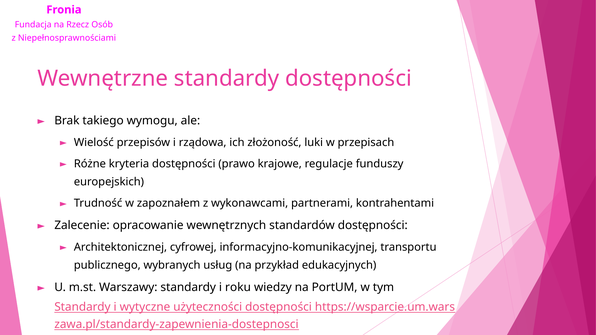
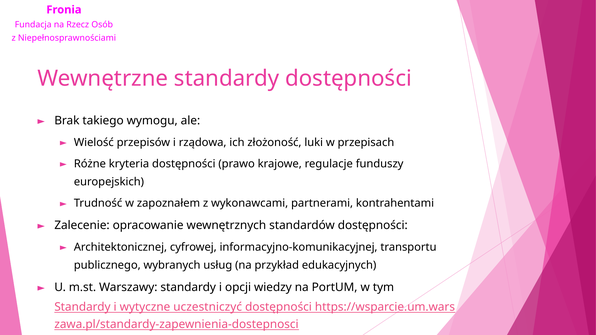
roku: roku -> opcji (238, 288)
użyteczności: użyteczności -> uczestniczyć (208, 307)
